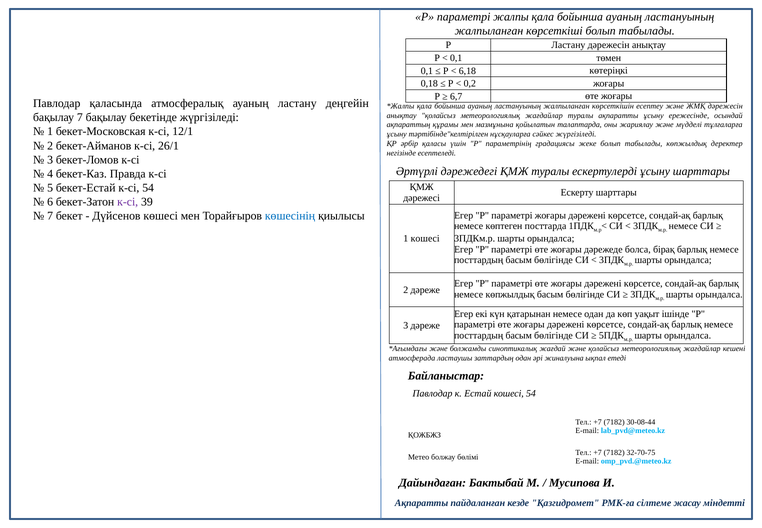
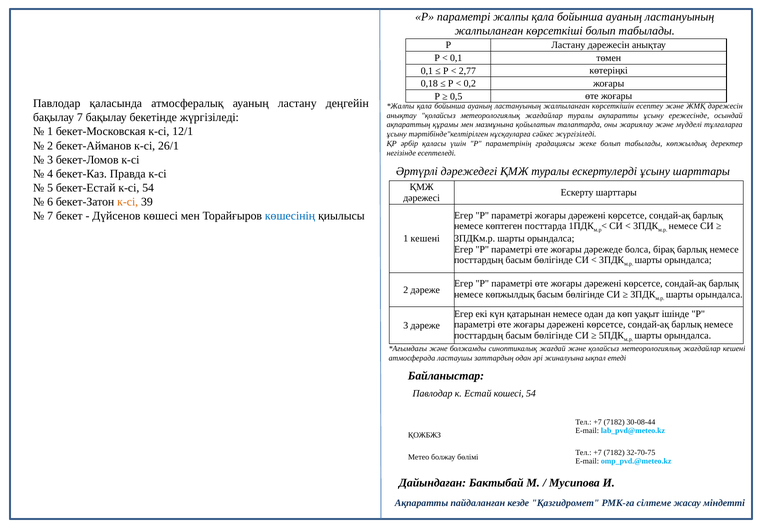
6,18: 6,18 -> 2,77 (467, 71)
6,7: 6,7 -> 0,5 (456, 96)
к-сі colour: purple -> orange (128, 202)
1 кошесi: кошесi -> кешені (425, 238)
